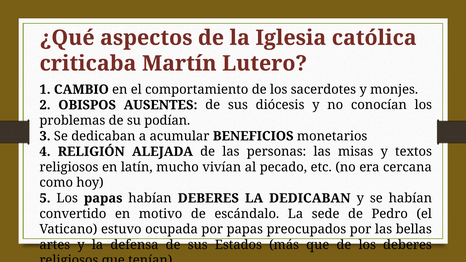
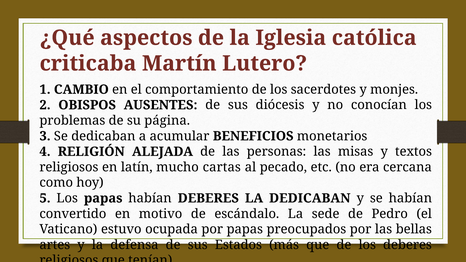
podían: podían -> página (167, 121)
vivían: vivían -> cartas (222, 167)
